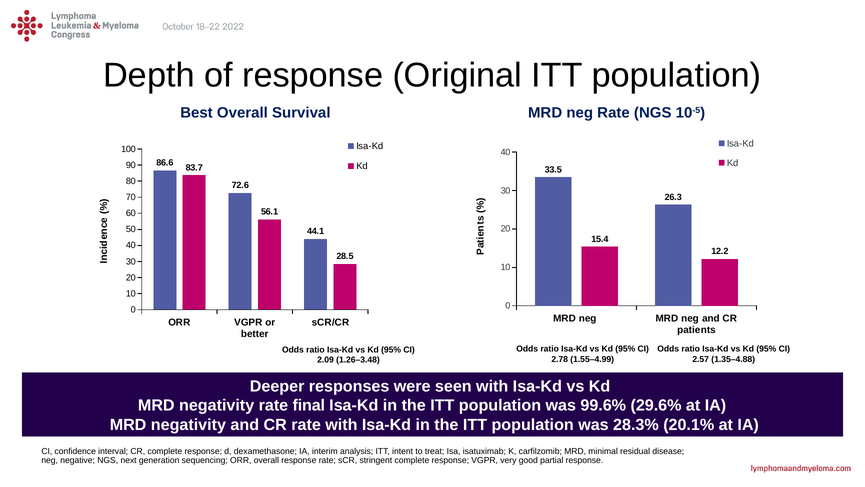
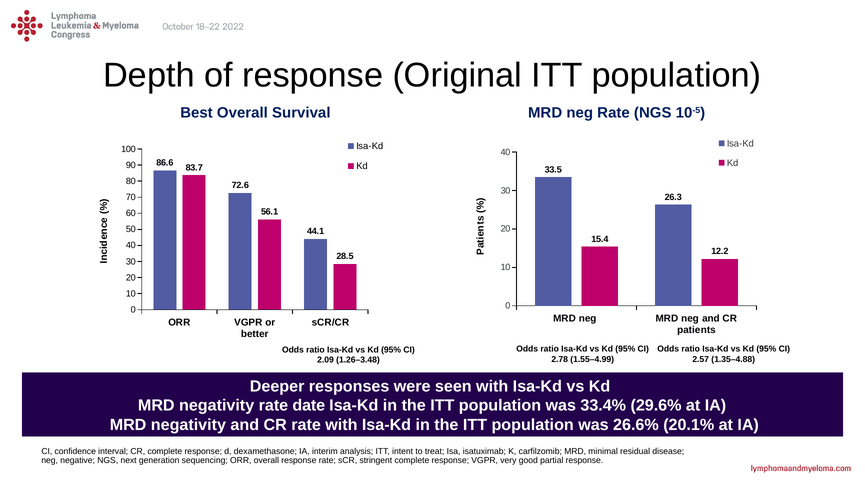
final: final -> date (309, 405)
99.6%: 99.6% -> 33.4% (603, 405)
28.3%: 28.3% -> 26.6% (636, 425)
